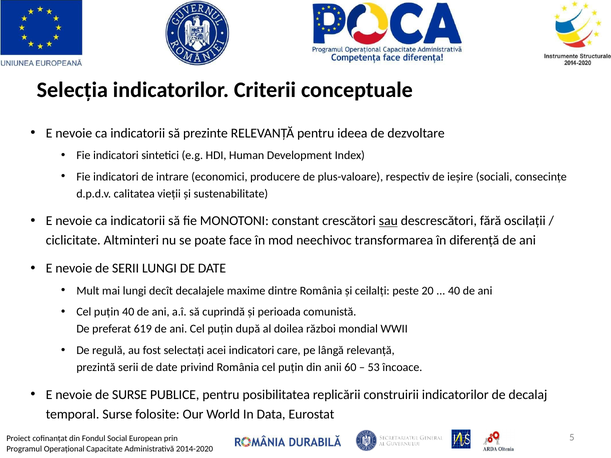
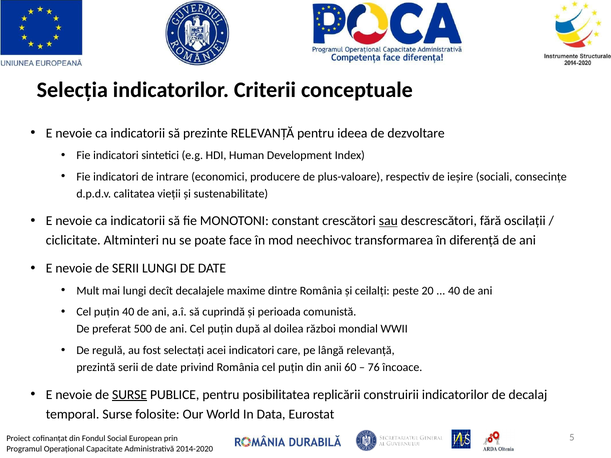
619: 619 -> 500 (143, 329)
53: 53 -> 76 (374, 368)
SURSE underline: none -> present (130, 395)
